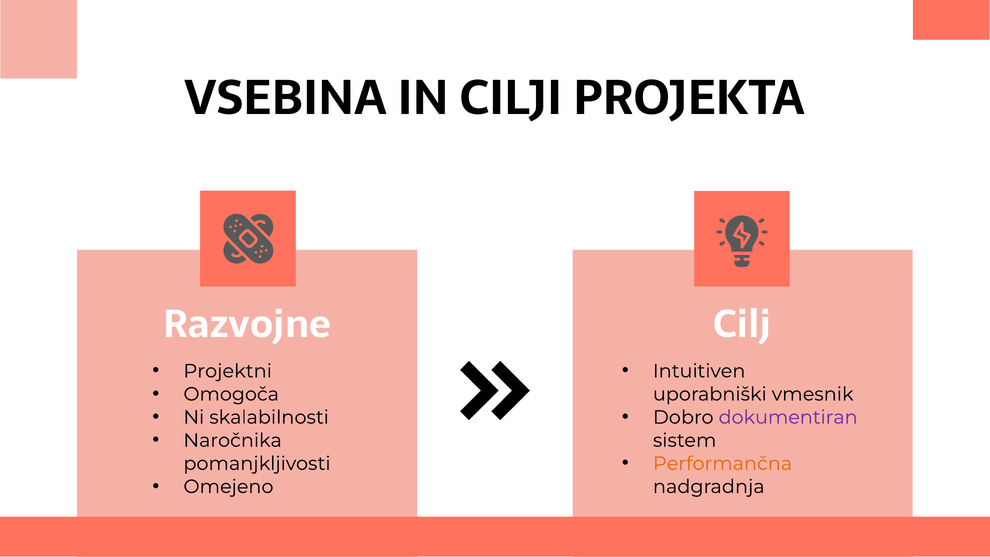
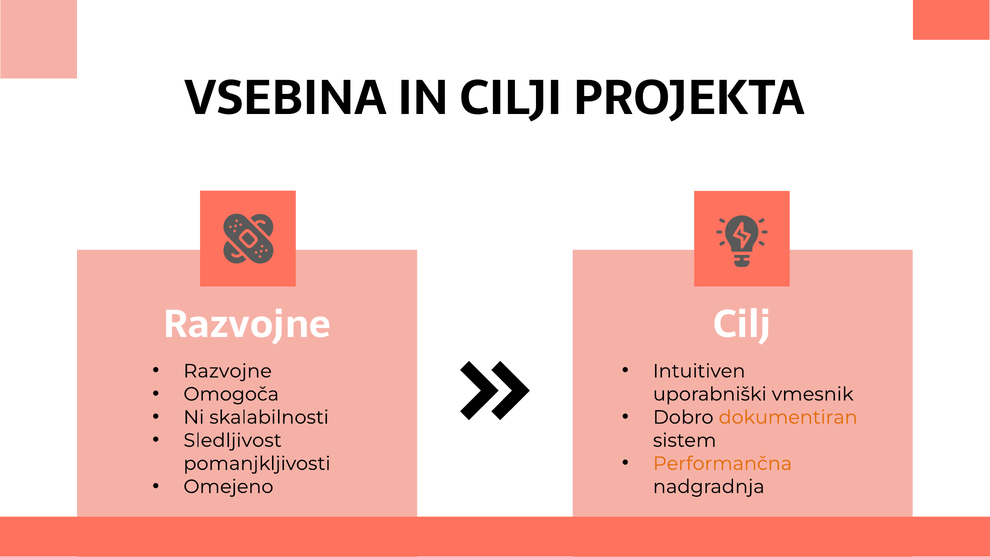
Projektni: Projektni -> Razvojne (228, 371)
dokumentiran colour: purple -> orange (788, 417)
Naročnika: Naročnika -> Sledljivost (233, 440)
